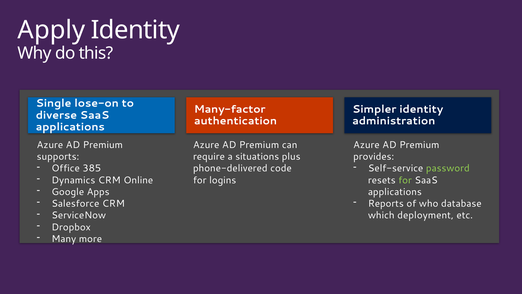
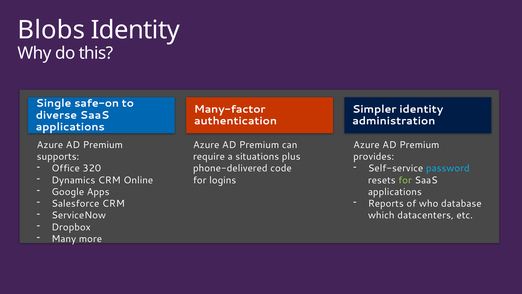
Apply: Apply -> Blobs (51, 30)
lose-on: lose-on -> safe-on (97, 103)
385: 385 -> 320 (92, 168)
password colour: light green -> light blue (448, 168)
deployment: deployment -> datacenters (425, 215)
